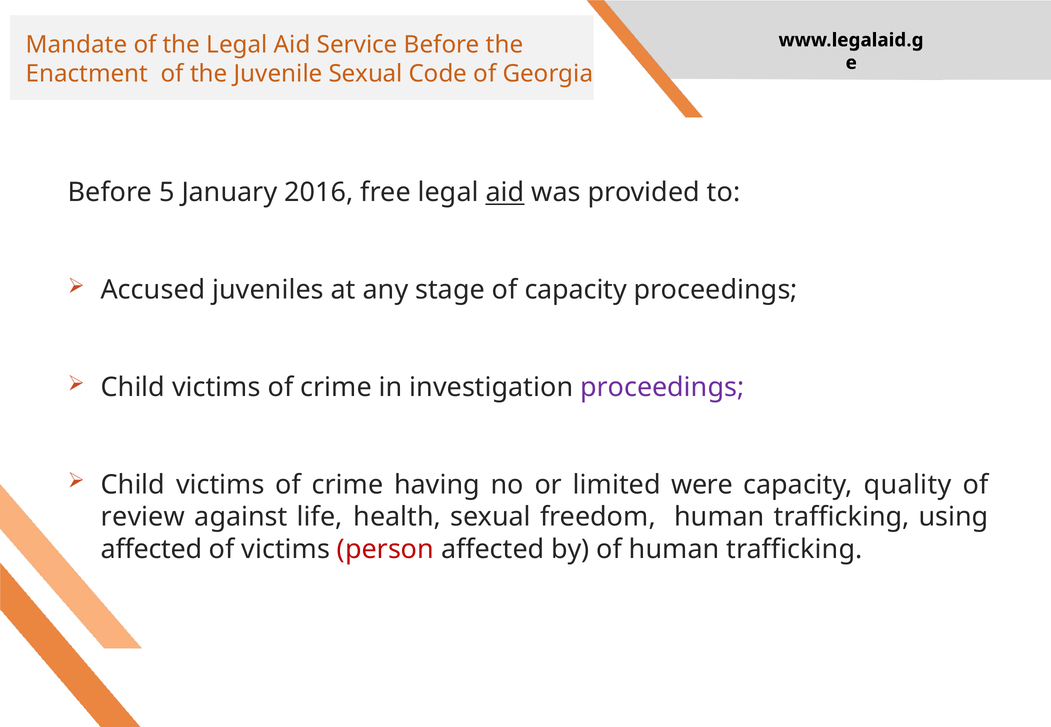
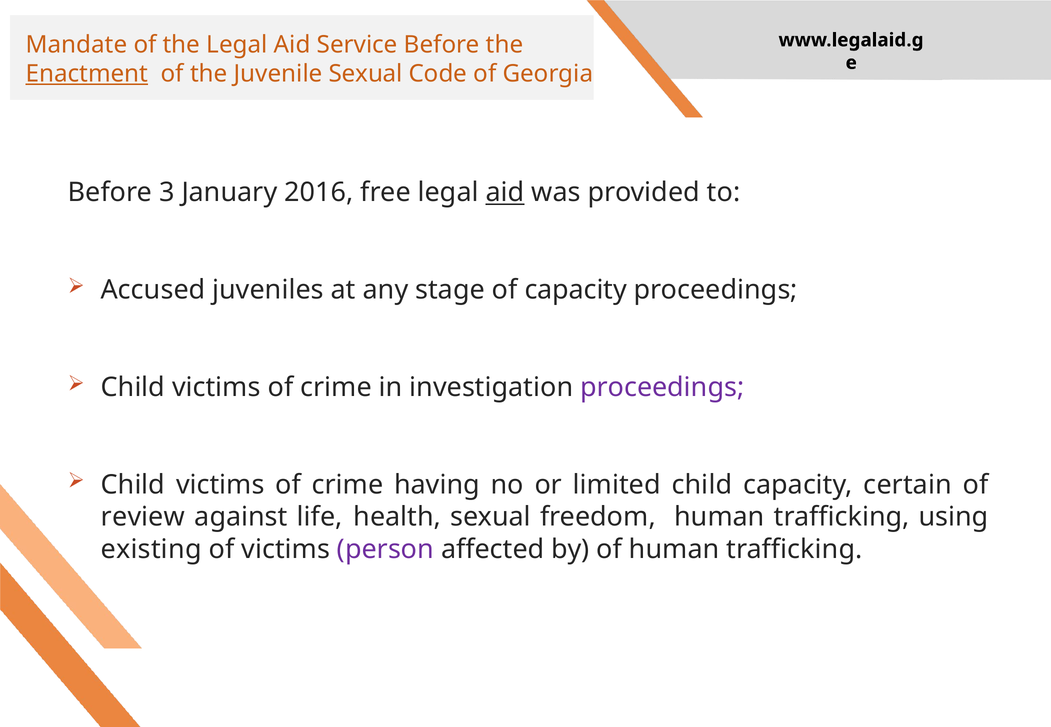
Enactment underline: none -> present (87, 74)
5: 5 -> 3 (167, 193)
limited were: were -> child (702, 485)
quality: quality -> certain (908, 485)
affected: affected -> existing (151, 550)
person colour: red -> purple (385, 550)
